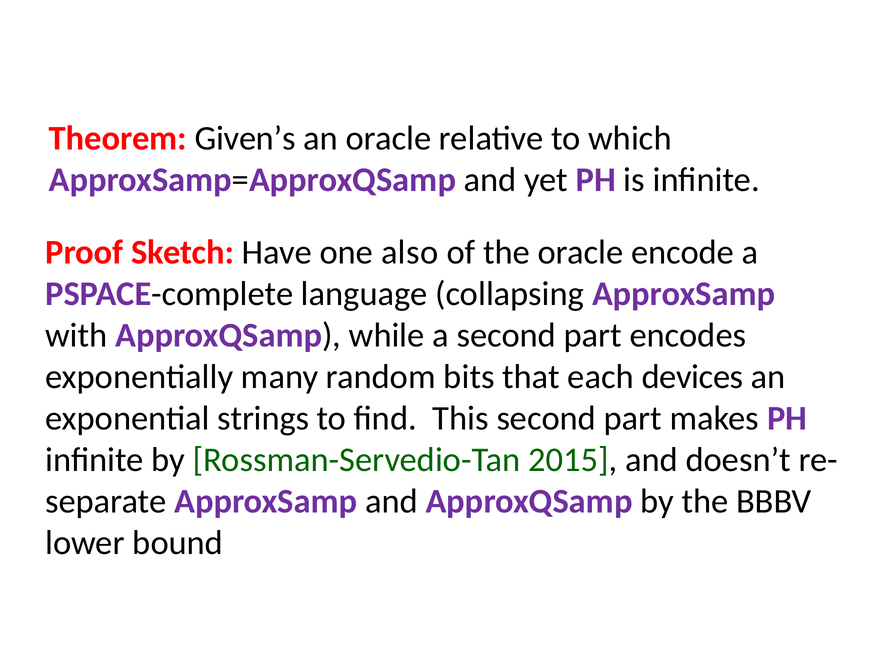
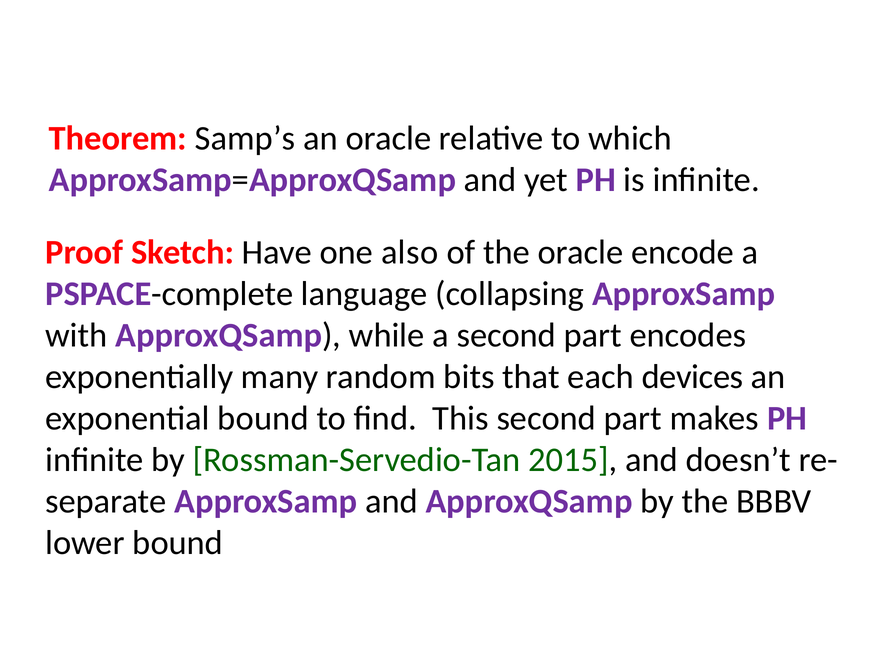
Given’s: Given’s -> Samp’s (245, 138)
exponential strings: strings -> bound (263, 418)
